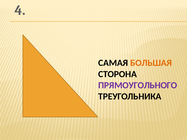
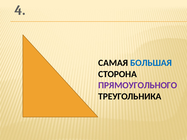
БОЛЬШАЯ colour: orange -> blue (151, 63)
